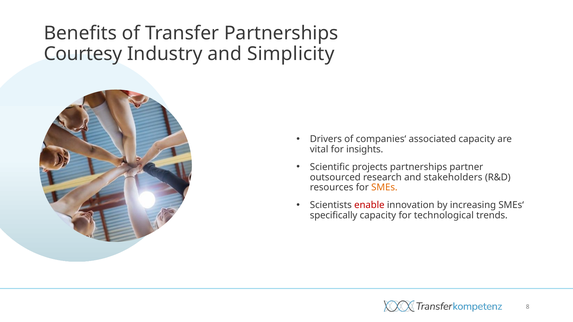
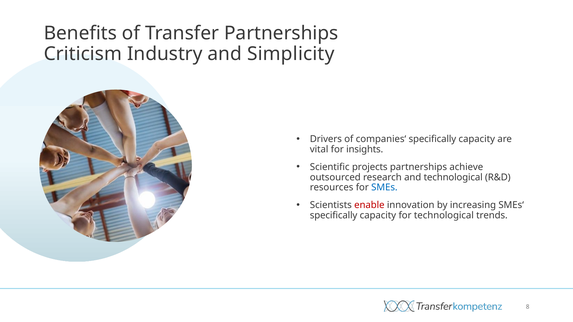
Courtesy: Courtesy -> Criticism (83, 54)
companies‘ associated: associated -> specifically (432, 139)
partner: partner -> achieve (466, 167)
and stakeholders: stakeholders -> technological (453, 177)
SMEs colour: orange -> blue (384, 188)
